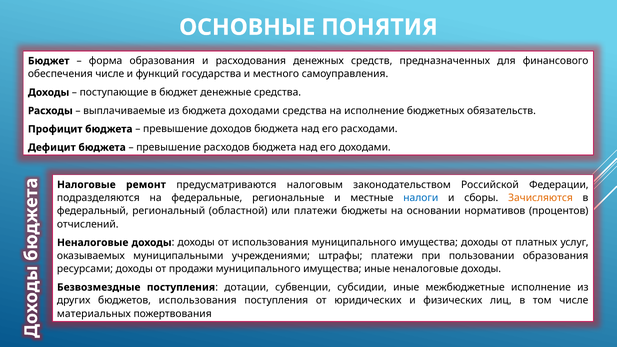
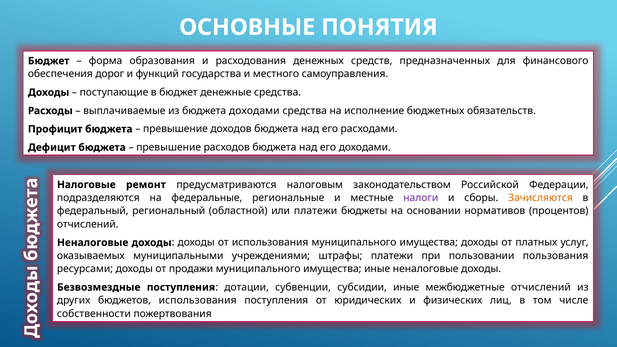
обеспечения числе: числе -> дорог (110, 74)
налоги colour: blue -> purple (421, 198)
пользовании образования: образования -> пользования (556, 256)
межбюджетные исполнение: исполнение -> отчислений (541, 287)
материальных: материальных -> собственности (94, 314)
